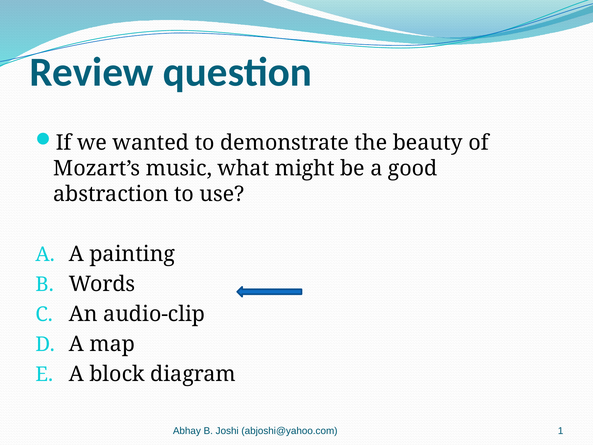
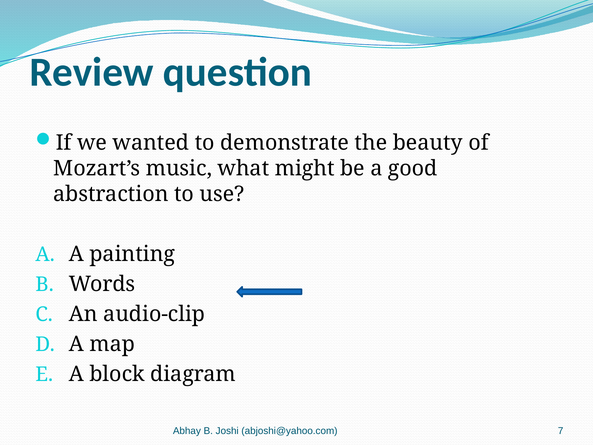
1: 1 -> 7 (561, 431)
